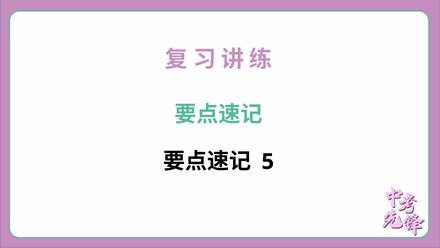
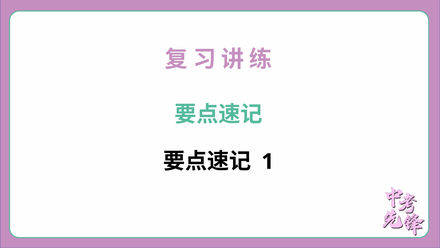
5: 5 -> 1 (268, 161)
